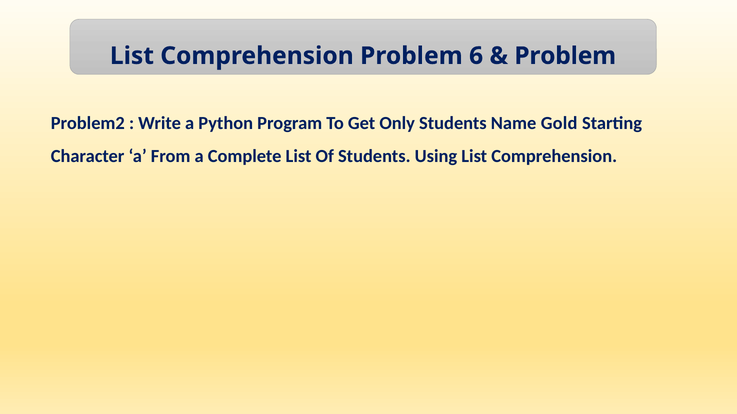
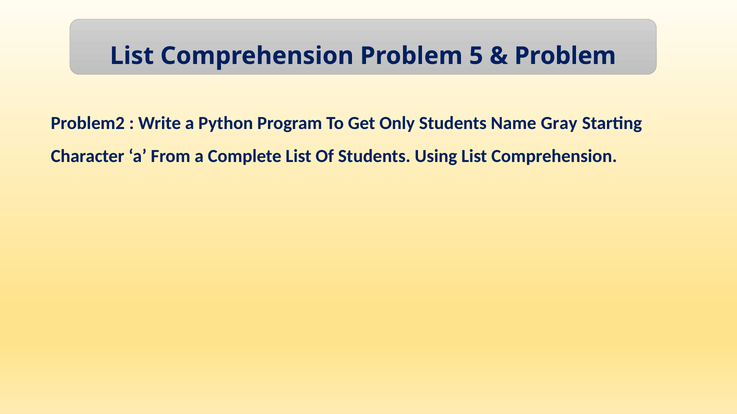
6: 6 -> 5 (476, 56)
Gold: Gold -> Gray (559, 123)
